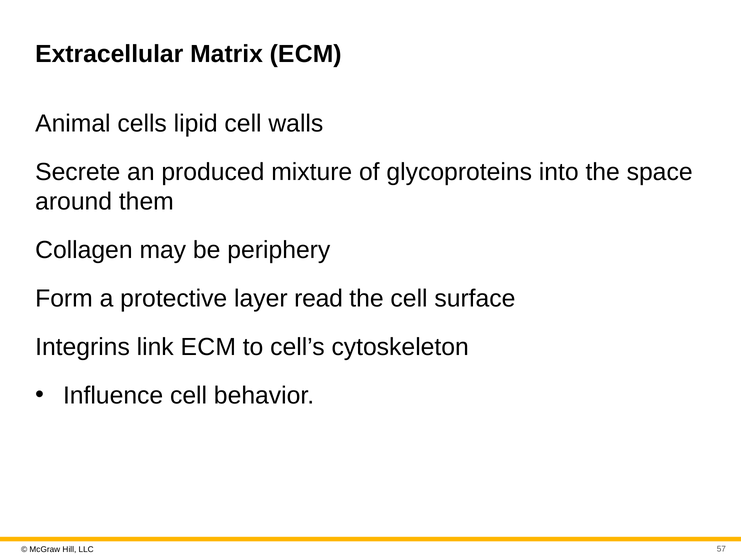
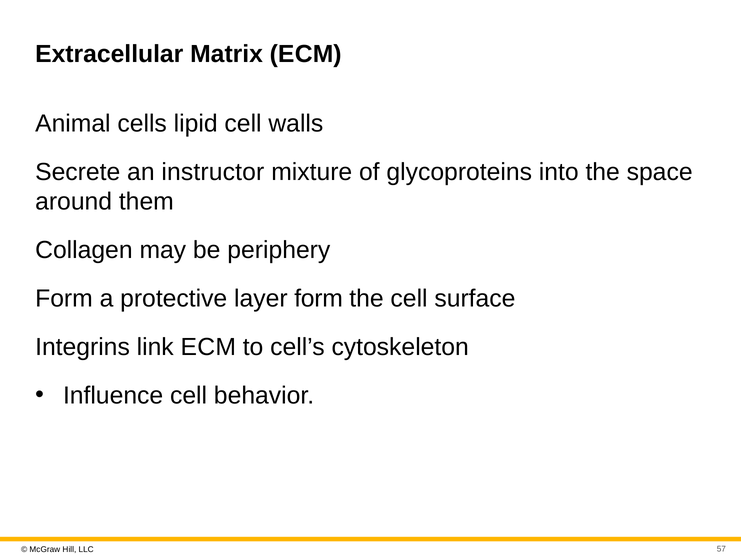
produced: produced -> instructor (213, 172)
layer read: read -> form (319, 299)
